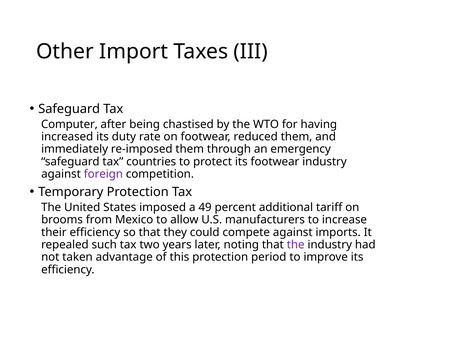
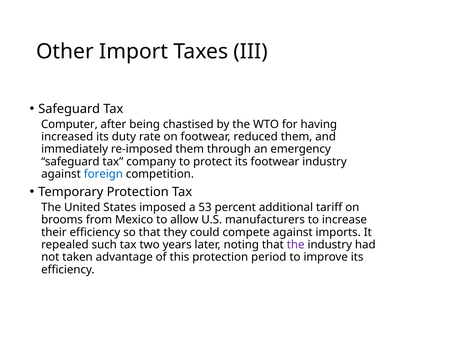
countries: countries -> company (151, 162)
foreign colour: purple -> blue (103, 174)
49: 49 -> 53 (205, 207)
